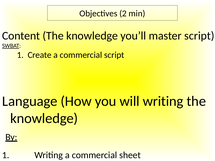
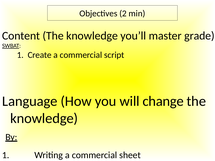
master script: script -> grade (199, 36)
will writing: writing -> change (163, 101)
